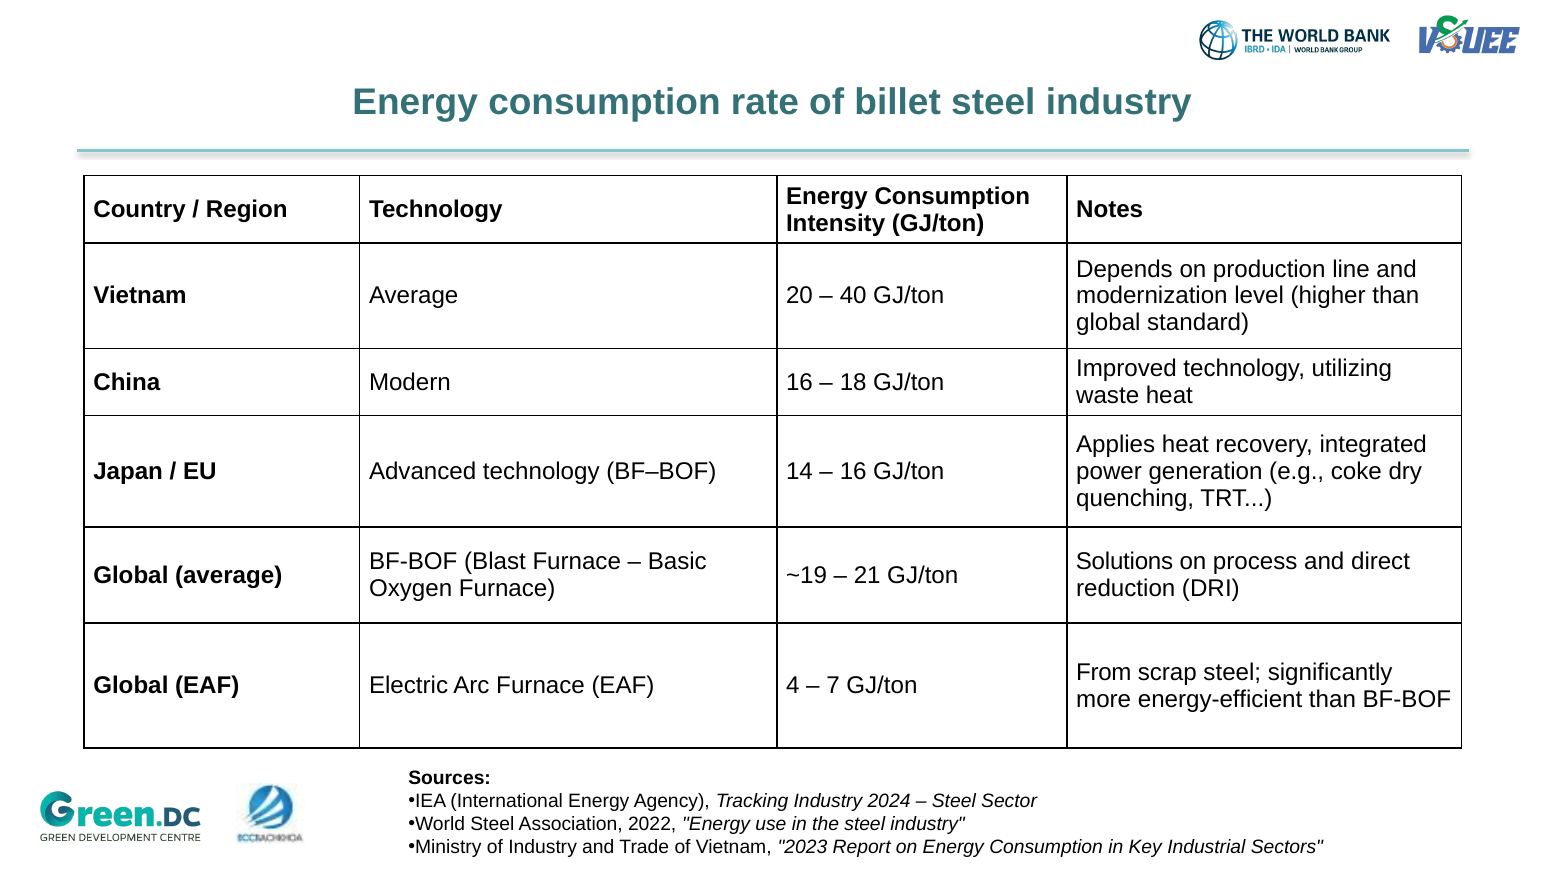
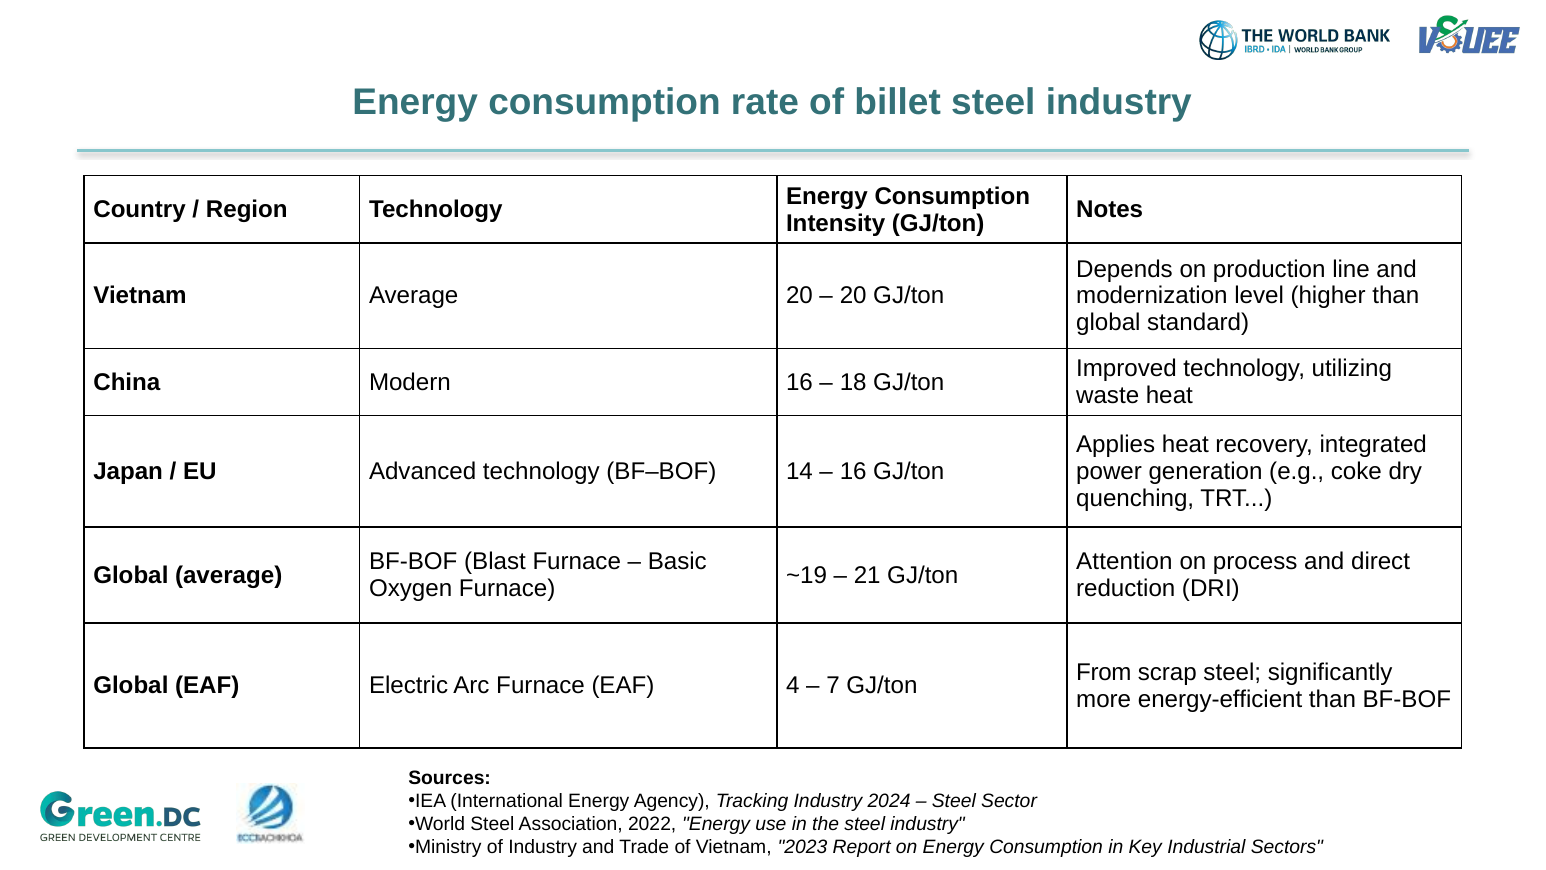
40: 40 -> 20 (853, 296)
Solutions: Solutions -> Attention (1124, 562)
